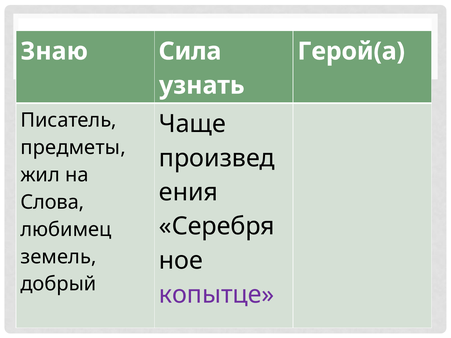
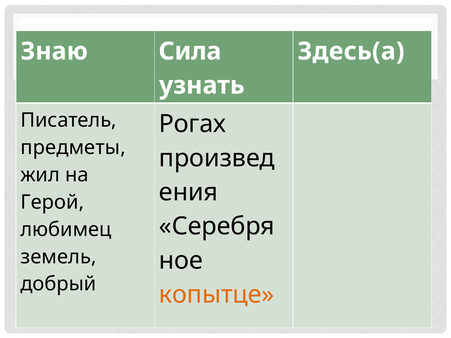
Герой(а: Герой(а -> Здесь(а (351, 51)
Чаще: Чаще -> Рогах (192, 124)
Слова: Слова -> Герой (52, 202)
копытце colour: purple -> orange (217, 295)
